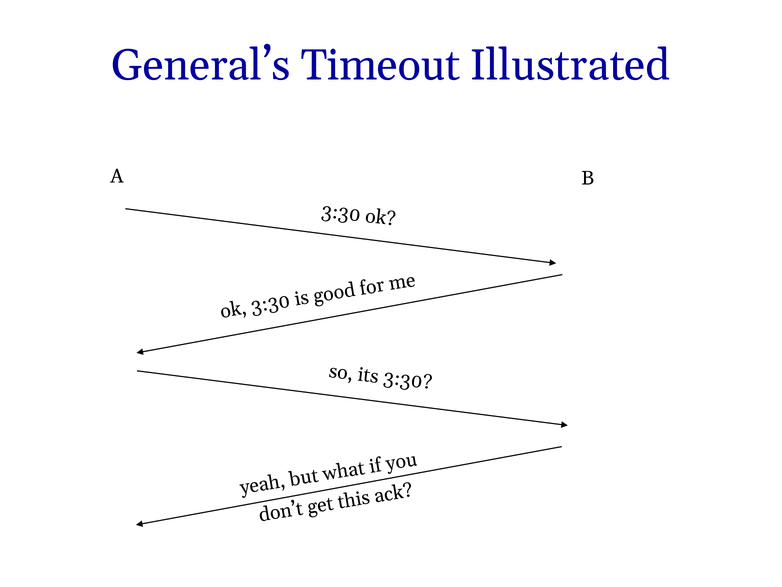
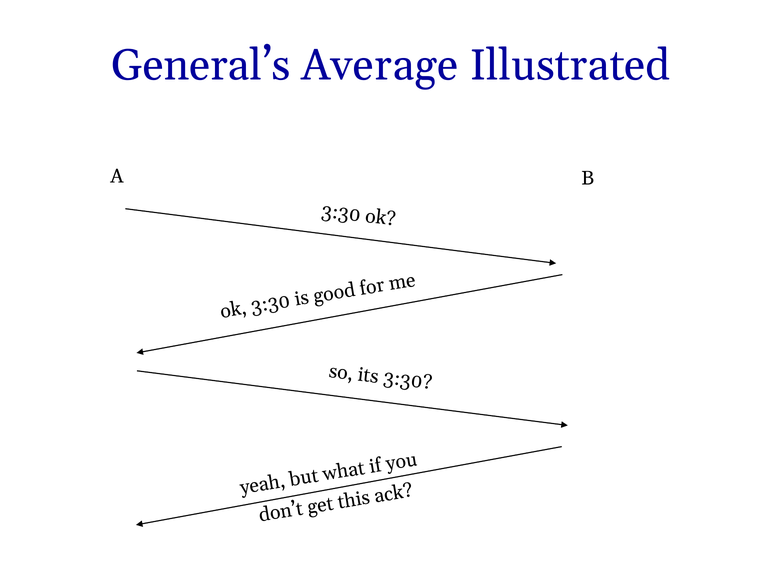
Timeout: Timeout -> Average (380, 65)
